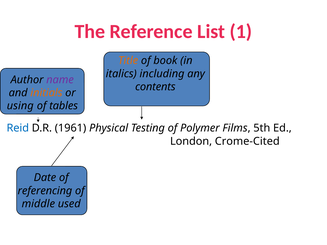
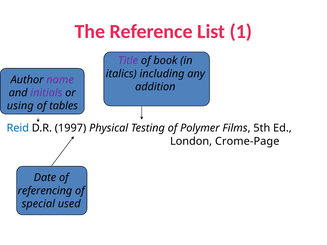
Title colour: orange -> purple (128, 61)
contents: contents -> addition (155, 87)
initials colour: orange -> purple (46, 93)
1961: 1961 -> 1997 (71, 128)
Crome-Cited: Crome-Cited -> Crome-Page (247, 141)
middle: middle -> special (38, 204)
